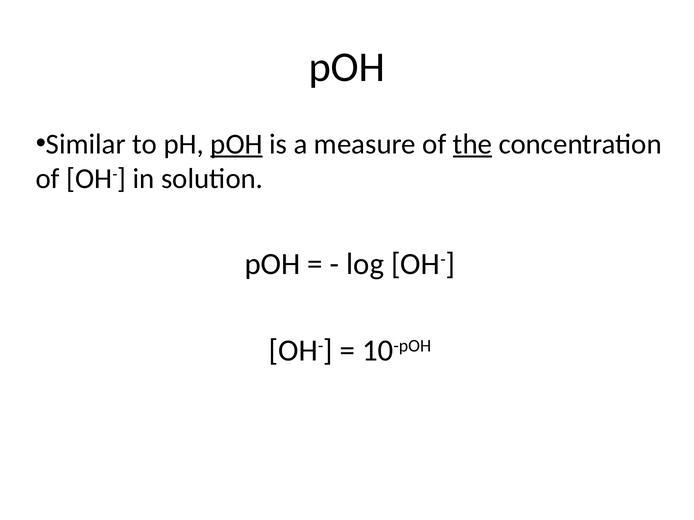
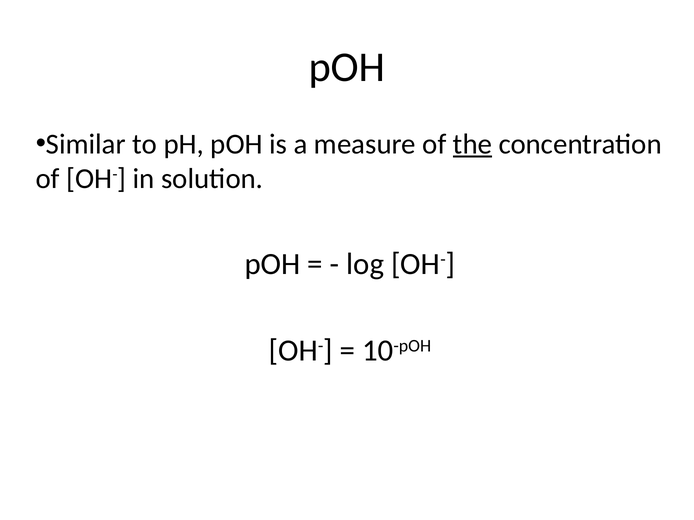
pOH underline: present -> none (237, 144)
